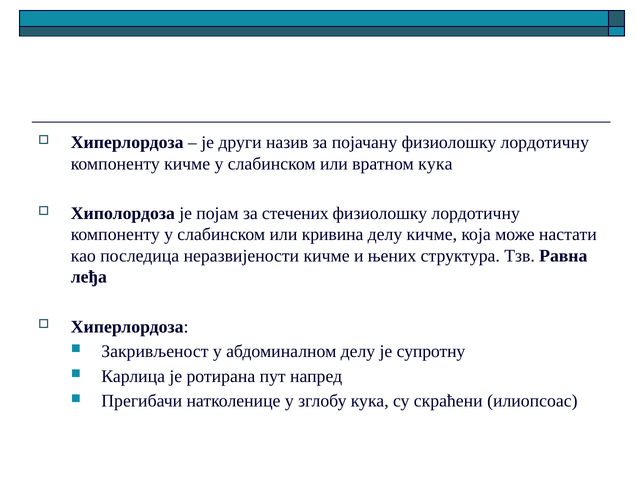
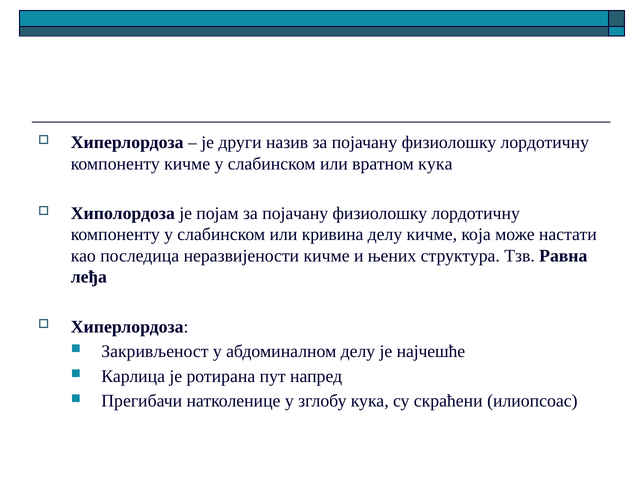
појам за стечених: стечених -> појачану (295, 213)
супротну: супротну -> најчешће (431, 351)
